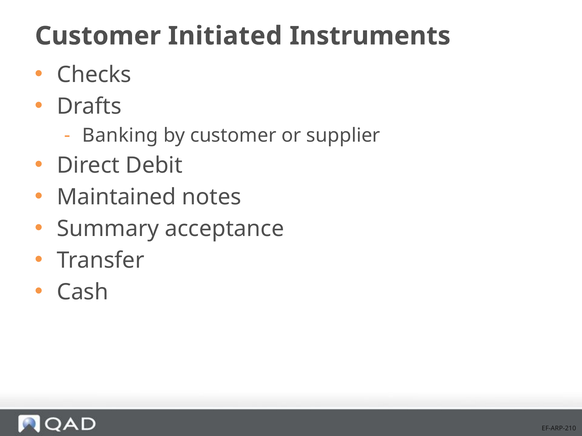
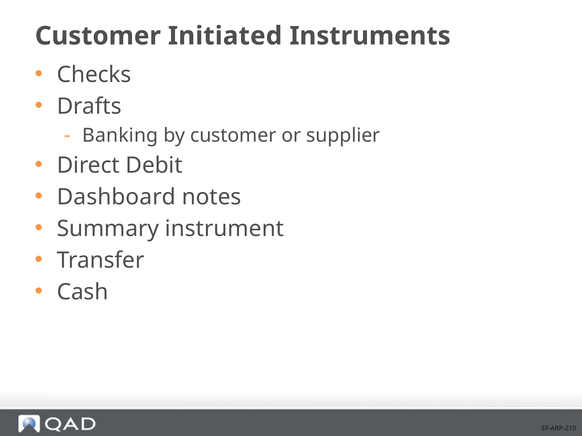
Maintained: Maintained -> Dashboard (116, 197)
acceptance: acceptance -> instrument (224, 229)
